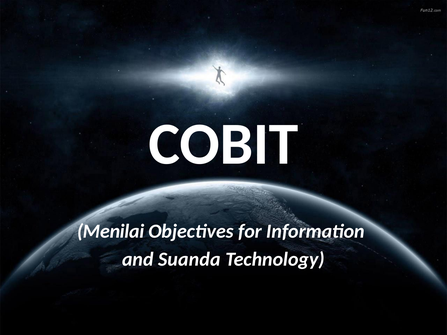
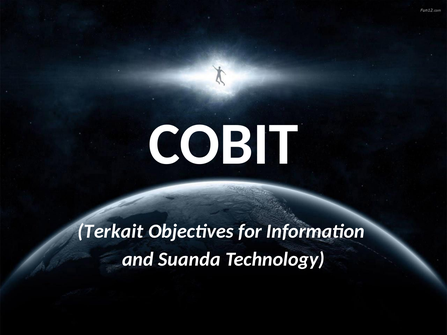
Menilai: Menilai -> Terkait (111, 232)
